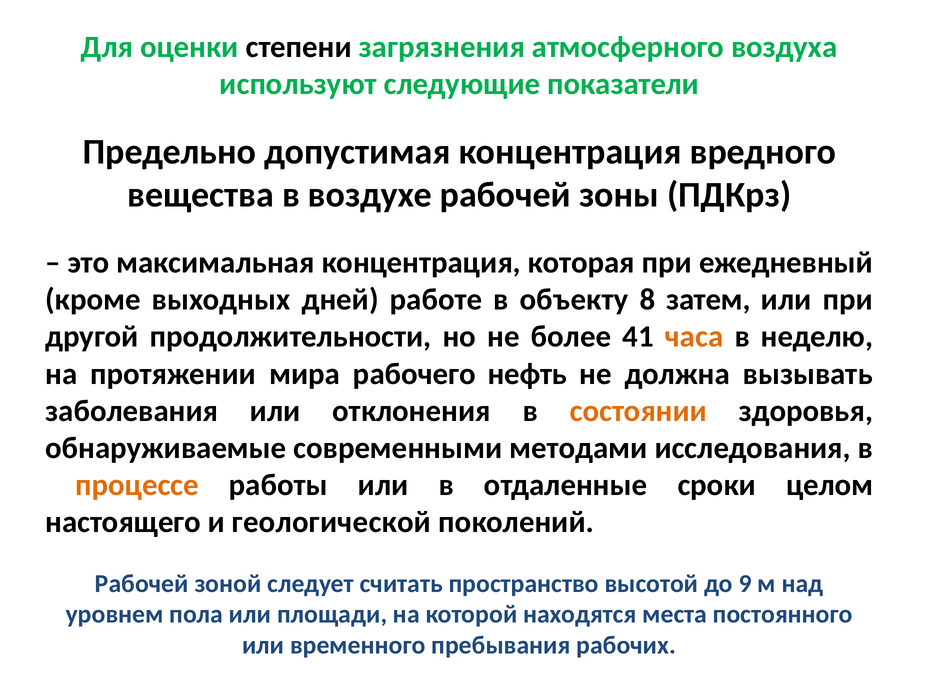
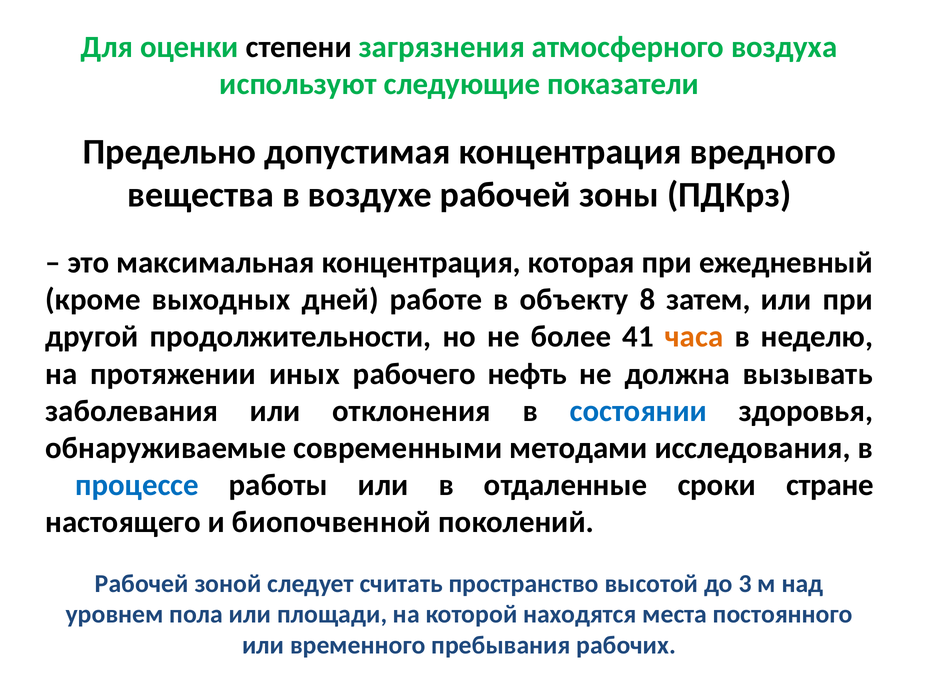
мира: мира -> иных (304, 374)
состоянии colour: orange -> blue (638, 411)
процессе colour: orange -> blue (137, 485)
целом: целом -> стране (830, 485)
геологической: геологической -> биопочвенной (332, 522)
9: 9 -> 3 (745, 583)
